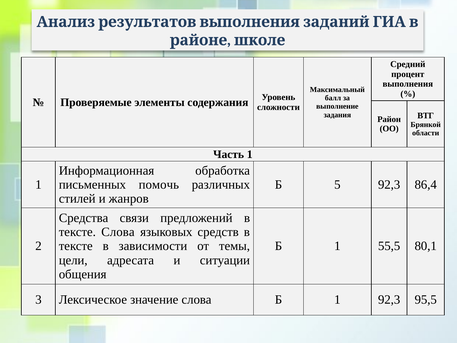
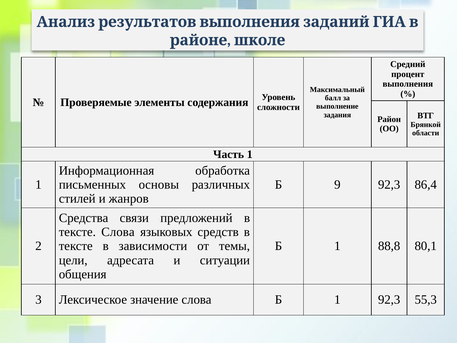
помочь: помочь -> основы (159, 185)
5: 5 -> 9 (337, 185)
55,5: 55,5 -> 88,8 (389, 246)
95,5: 95,5 -> 55,3 (426, 300)
